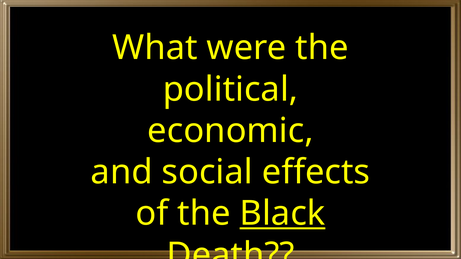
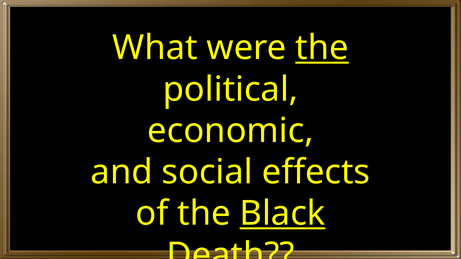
the underline: none -> present (322, 48)
